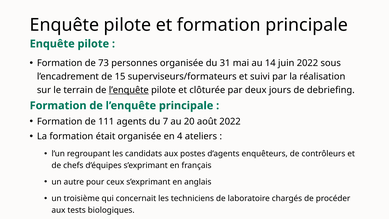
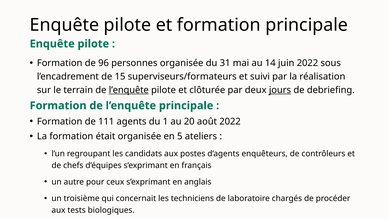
73: 73 -> 96 (104, 63)
jours underline: none -> present (280, 90)
7: 7 -> 1 (165, 121)
4: 4 -> 5 (180, 136)
